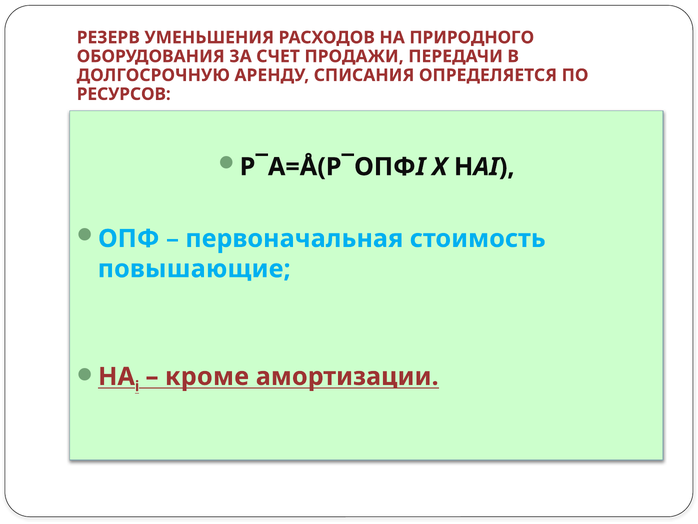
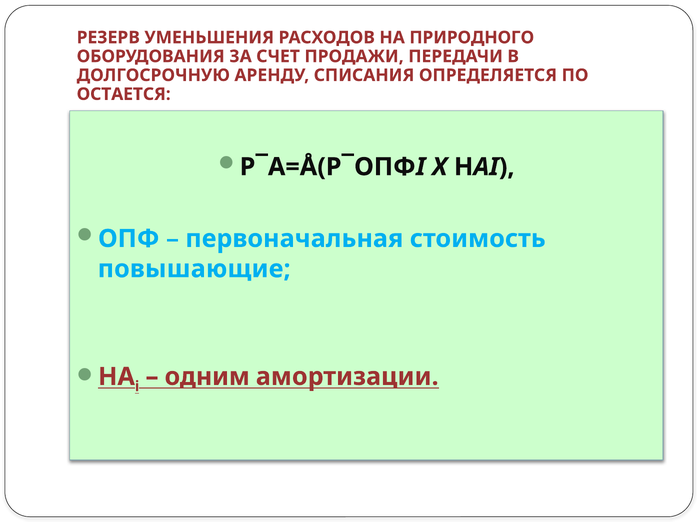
РЕСУРСОВ: РЕСУРСОВ -> ОСТАЕТСЯ (124, 94)
кроме: кроме -> одним (207, 376)
